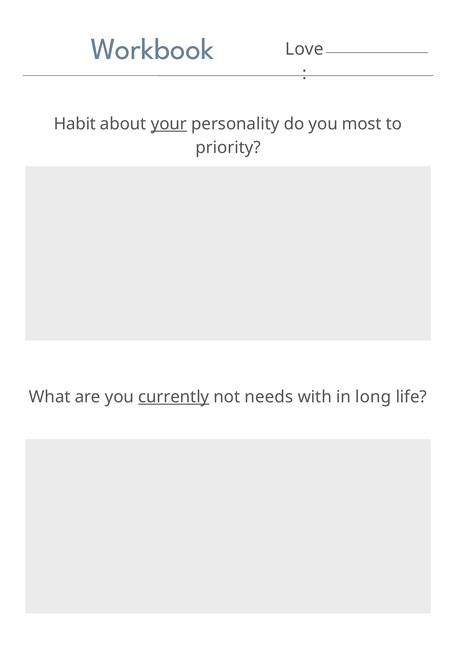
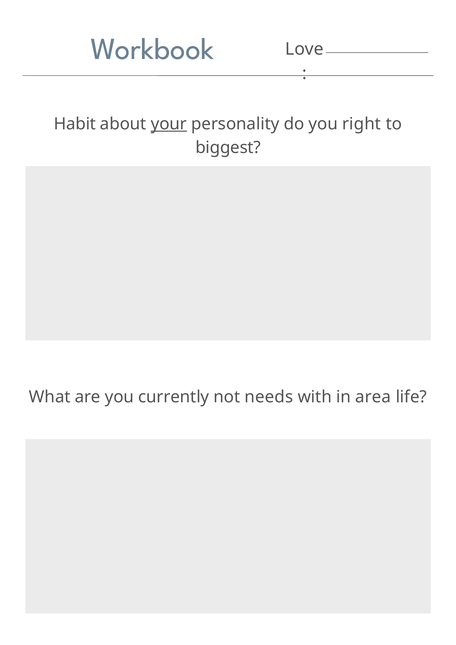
most: most -> right (362, 124)
priority: priority -> biggest (228, 148)
currently underline: present -> none (174, 397)
long: long -> area (373, 397)
